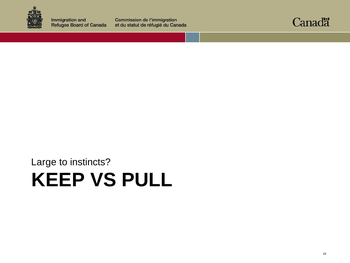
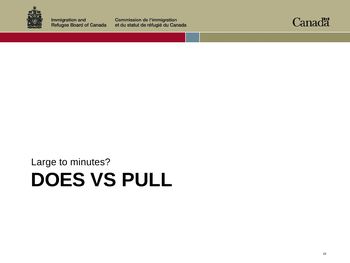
instincts: instincts -> minutes (90, 162)
KEEP: KEEP -> DOES (58, 180)
